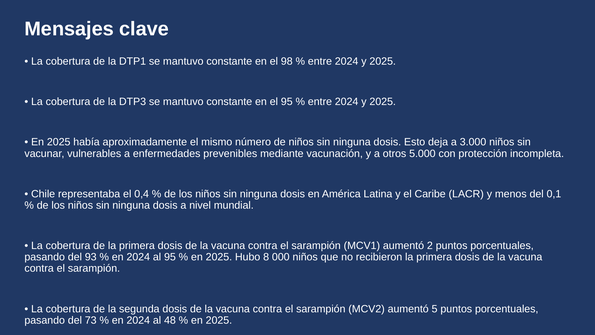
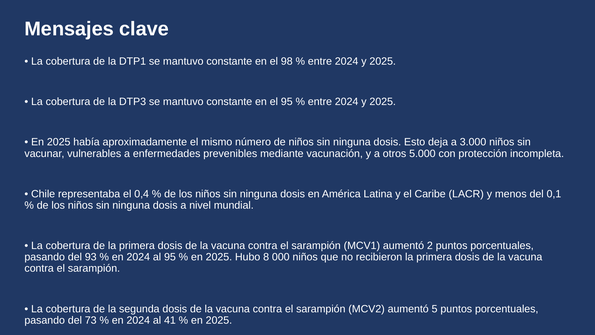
48: 48 -> 41 (170, 320)
